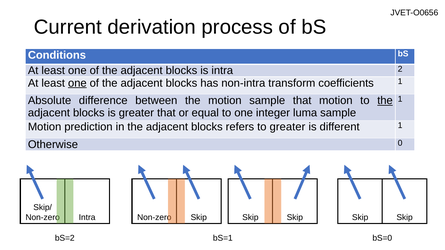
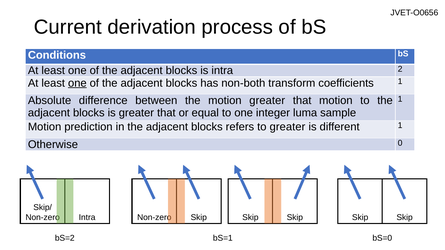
non-intra: non-intra -> non-both (243, 83)
motion sample: sample -> greater (267, 101)
the underline: present -> none (385, 101)
